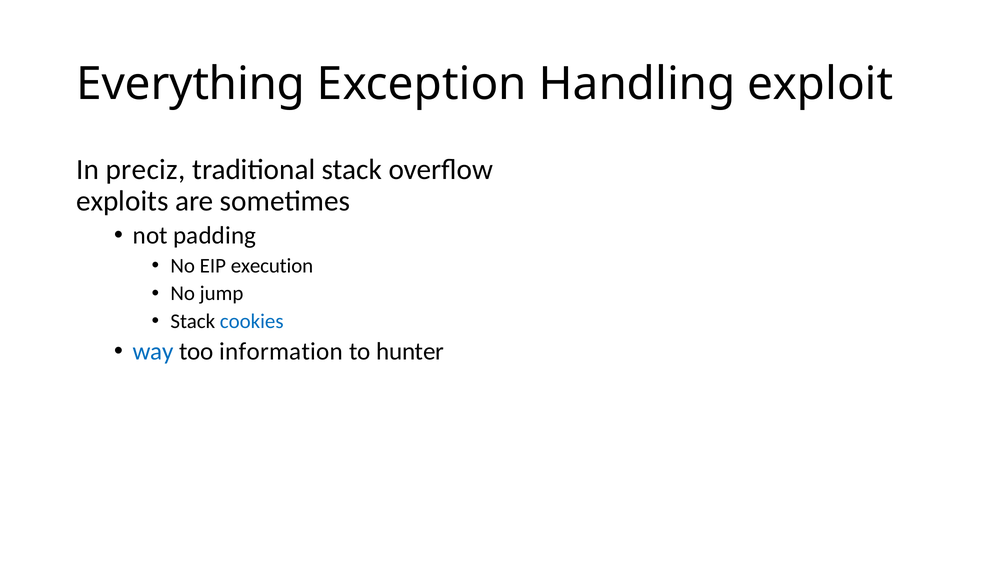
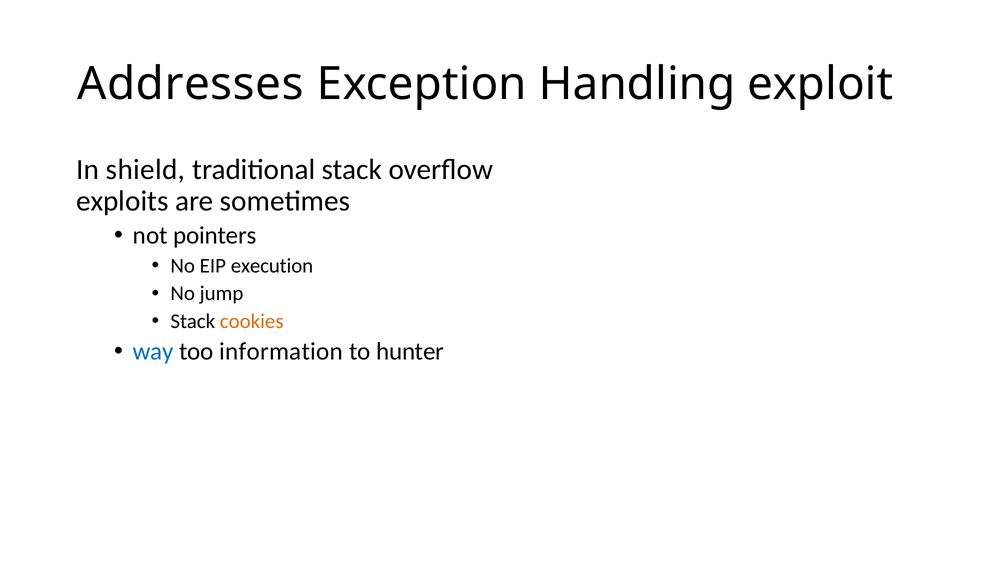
Everything: Everything -> Addresses (191, 84)
preciz: preciz -> shield (145, 170)
padding: padding -> pointers (215, 236)
cookies colour: blue -> orange (252, 321)
